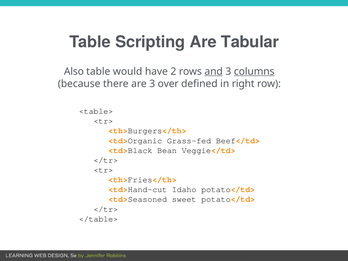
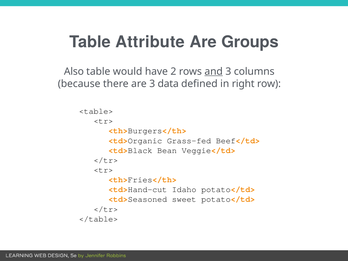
Scripting: Scripting -> Attribute (150, 42)
Tabular: Tabular -> Groups (250, 42)
columns underline: present -> none (254, 71)
over: over -> data (168, 84)
